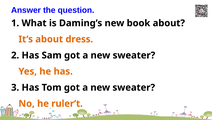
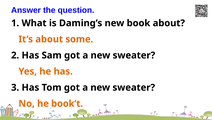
dress: dress -> some (79, 39)
ruler’t: ruler’t -> book’t (67, 103)
